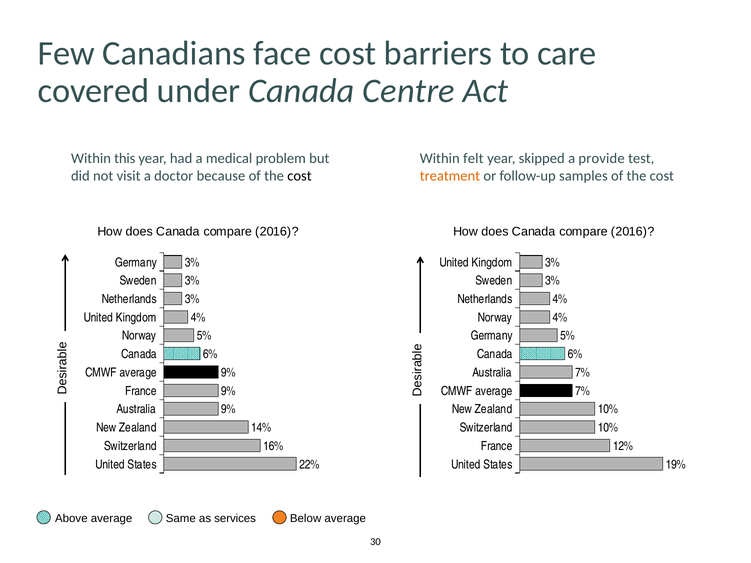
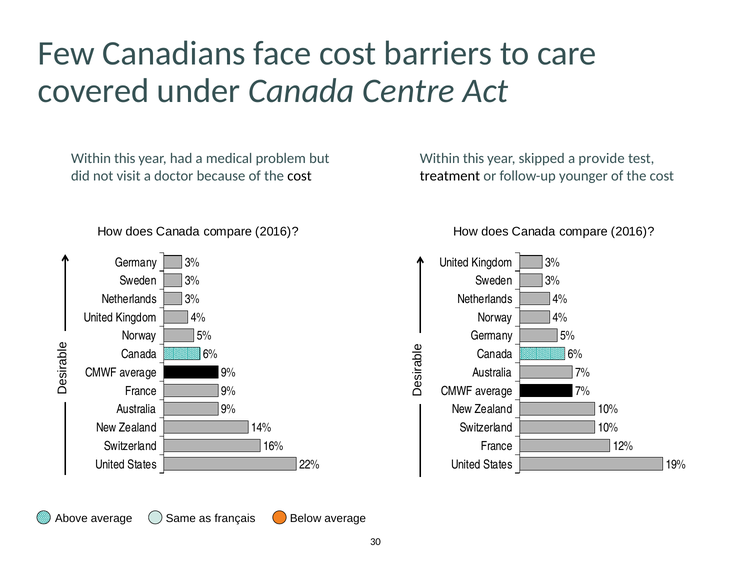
felt: felt -> this (474, 158)
treatment colour: orange -> black (450, 176)
samples: samples -> younger (583, 176)
services: services -> français (235, 519)
